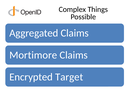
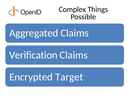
Mortimore: Mortimore -> Verification (33, 55)
